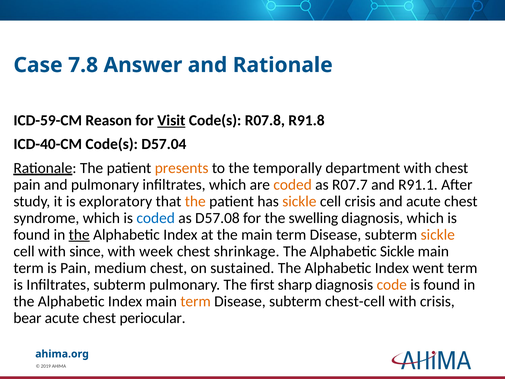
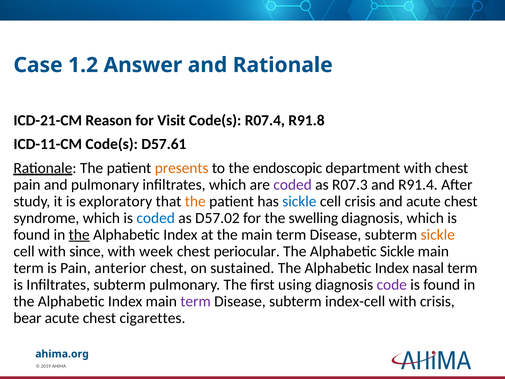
7.8: 7.8 -> 1.2 (83, 65)
ICD-59-CM: ICD-59-CM -> ICD-21-CM (48, 120)
Visit underline: present -> none (171, 120)
R07.8: R07.8 -> R07.4 (265, 120)
ICD-40-CM: ICD-40-CM -> ICD-11-CM (48, 144)
D57.04: D57.04 -> D57.61 (164, 144)
temporally: temporally -> endoscopic (288, 168)
coded colour: orange -> purple (293, 184)
R07.7: R07.7 -> R07.3 (350, 184)
R91.1: R91.1 -> R91.4 (418, 184)
sickle colour: orange -> blue (299, 201)
D57.08: D57.08 -> D57.02 (217, 218)
shrinkage: shrinkage -> periocular (247, 251)
medium: medium -> anterior (120, 268)
went: went -> nasal (428, 268)
sharp: sharp -> using (295, 284)
code colour: orange -> purple (392, 284)
term colour: orange -> purple (196, 301)
chest-cell: chest-cell -> index-cell (355, 301)
periocular: periocular -> cigarettes (152, 318)
